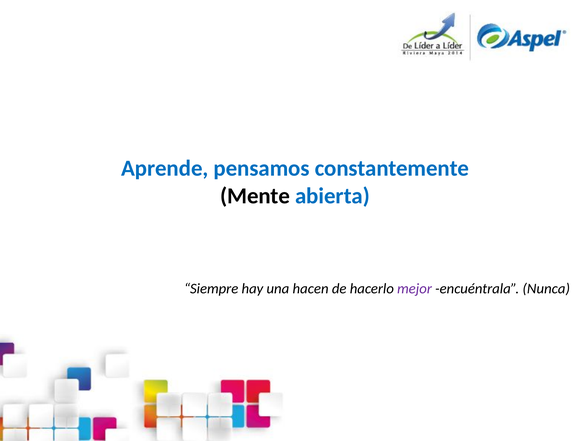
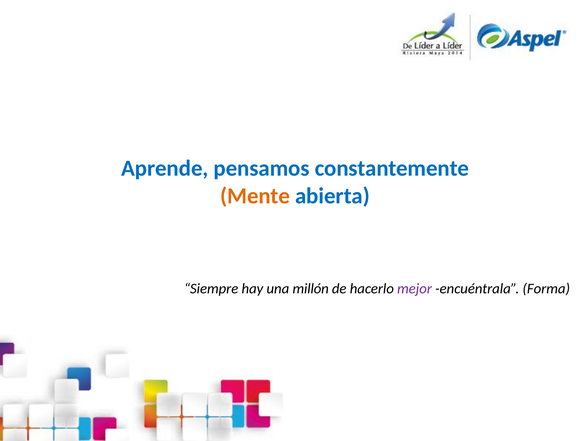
Mente colour: black -> orange (255, 196)
hacen: hacen -> millón (311, 289)
Nunca: Nunca -> Forma (546, 289)
